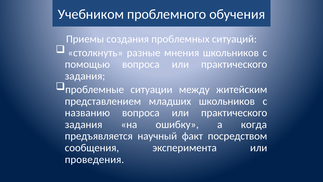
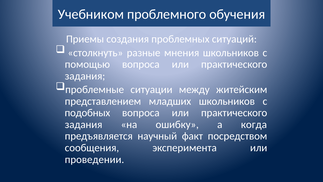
названию: названию -> подобных (87, 113)
проведения: проведения -> проведении (94, 159)
